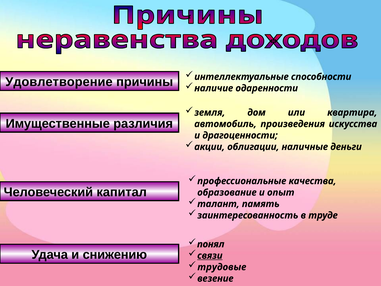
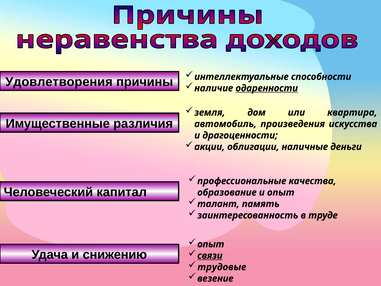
Удовлетворение: Удовлетворение -> Удовлетворения (59, 82)
одаренности underline: none -> present (267, 88)
понял: понял -> опыт (211, 244)
